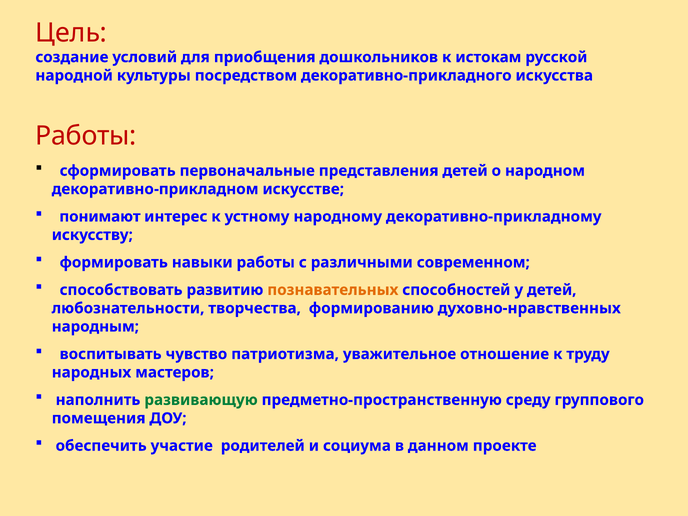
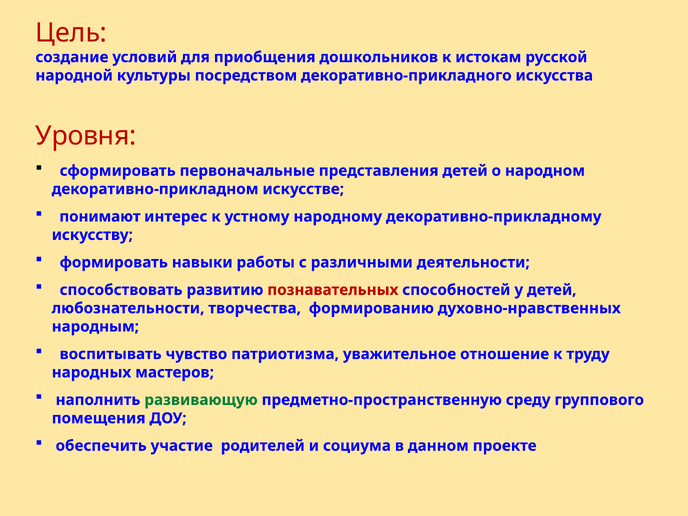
Работы: Работы -> Уровня (86, 136)
современном: современном -> деятельности (473, 262)
познавательных colour: orange -> red (333, 290)
